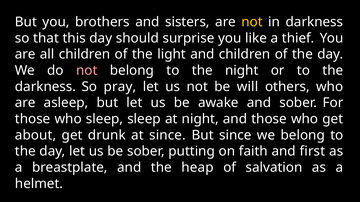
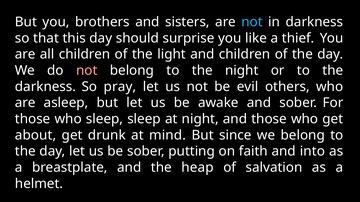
not colour: yellow -> light blue (252, 22)
will: will -> evil (248, 87)
at since: since -> mind (168, 135)
first: first -> into (312, 152)
